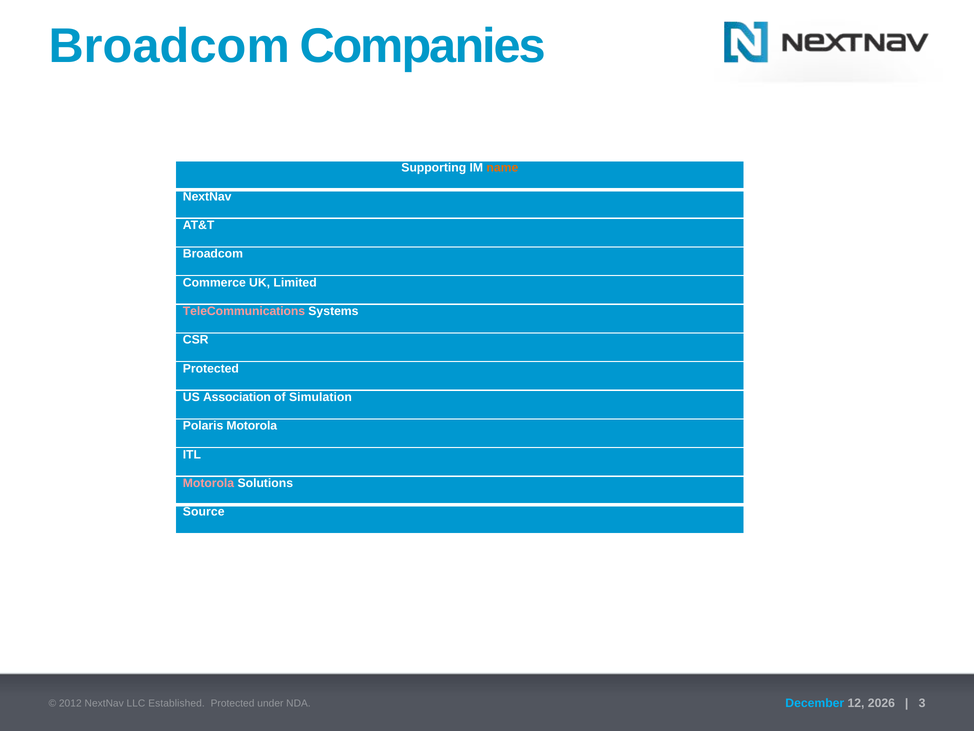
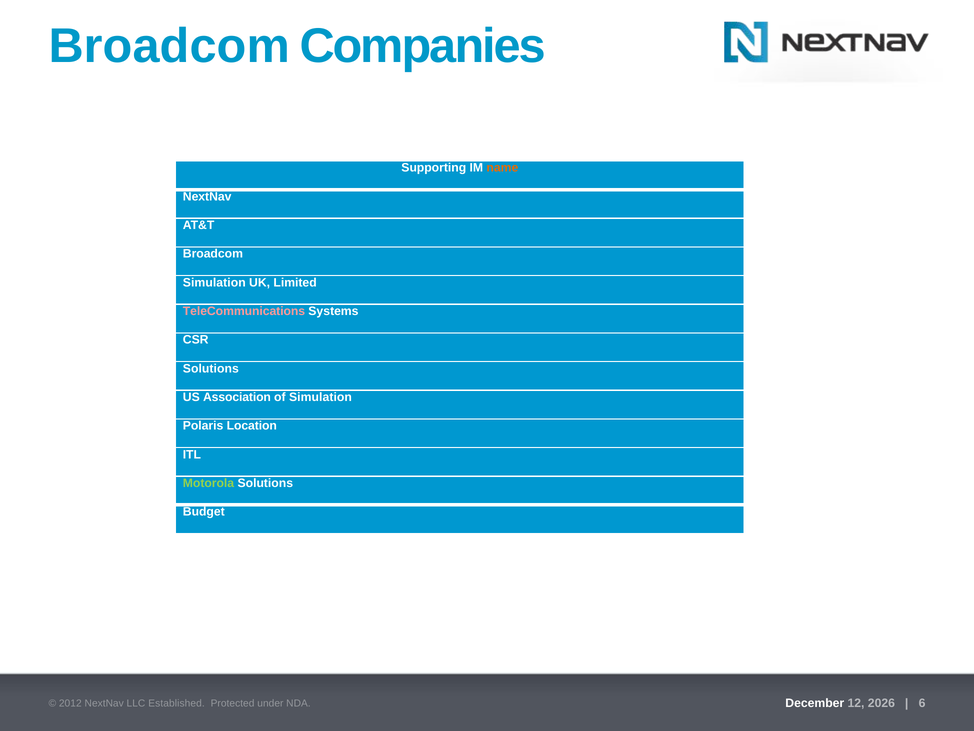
Commerce: Commerce -> Simulation (214, 282)
Protected: Protected -> Solutions (211, 368)
Polaris Motorola: Motorola -> Location (252, 426)
Motorola colour: pink -> light green (208, 483)
Source: Source -> Budget (204, 512)
December colour: light blue -> white (815, 703)
3: 3 -> 6 (922, 703)
